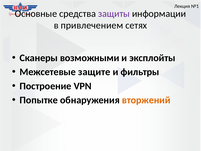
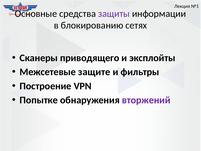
привлечением: привлечением -> блокированию (92, 25)
возможными: возможными -> приводящего (90, 58)
вторжений colour: orange -> purple (146, 100)
